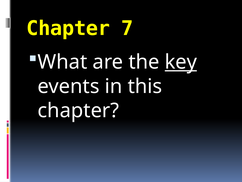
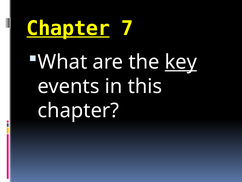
Chapter underline: none -> present (68, 28)
